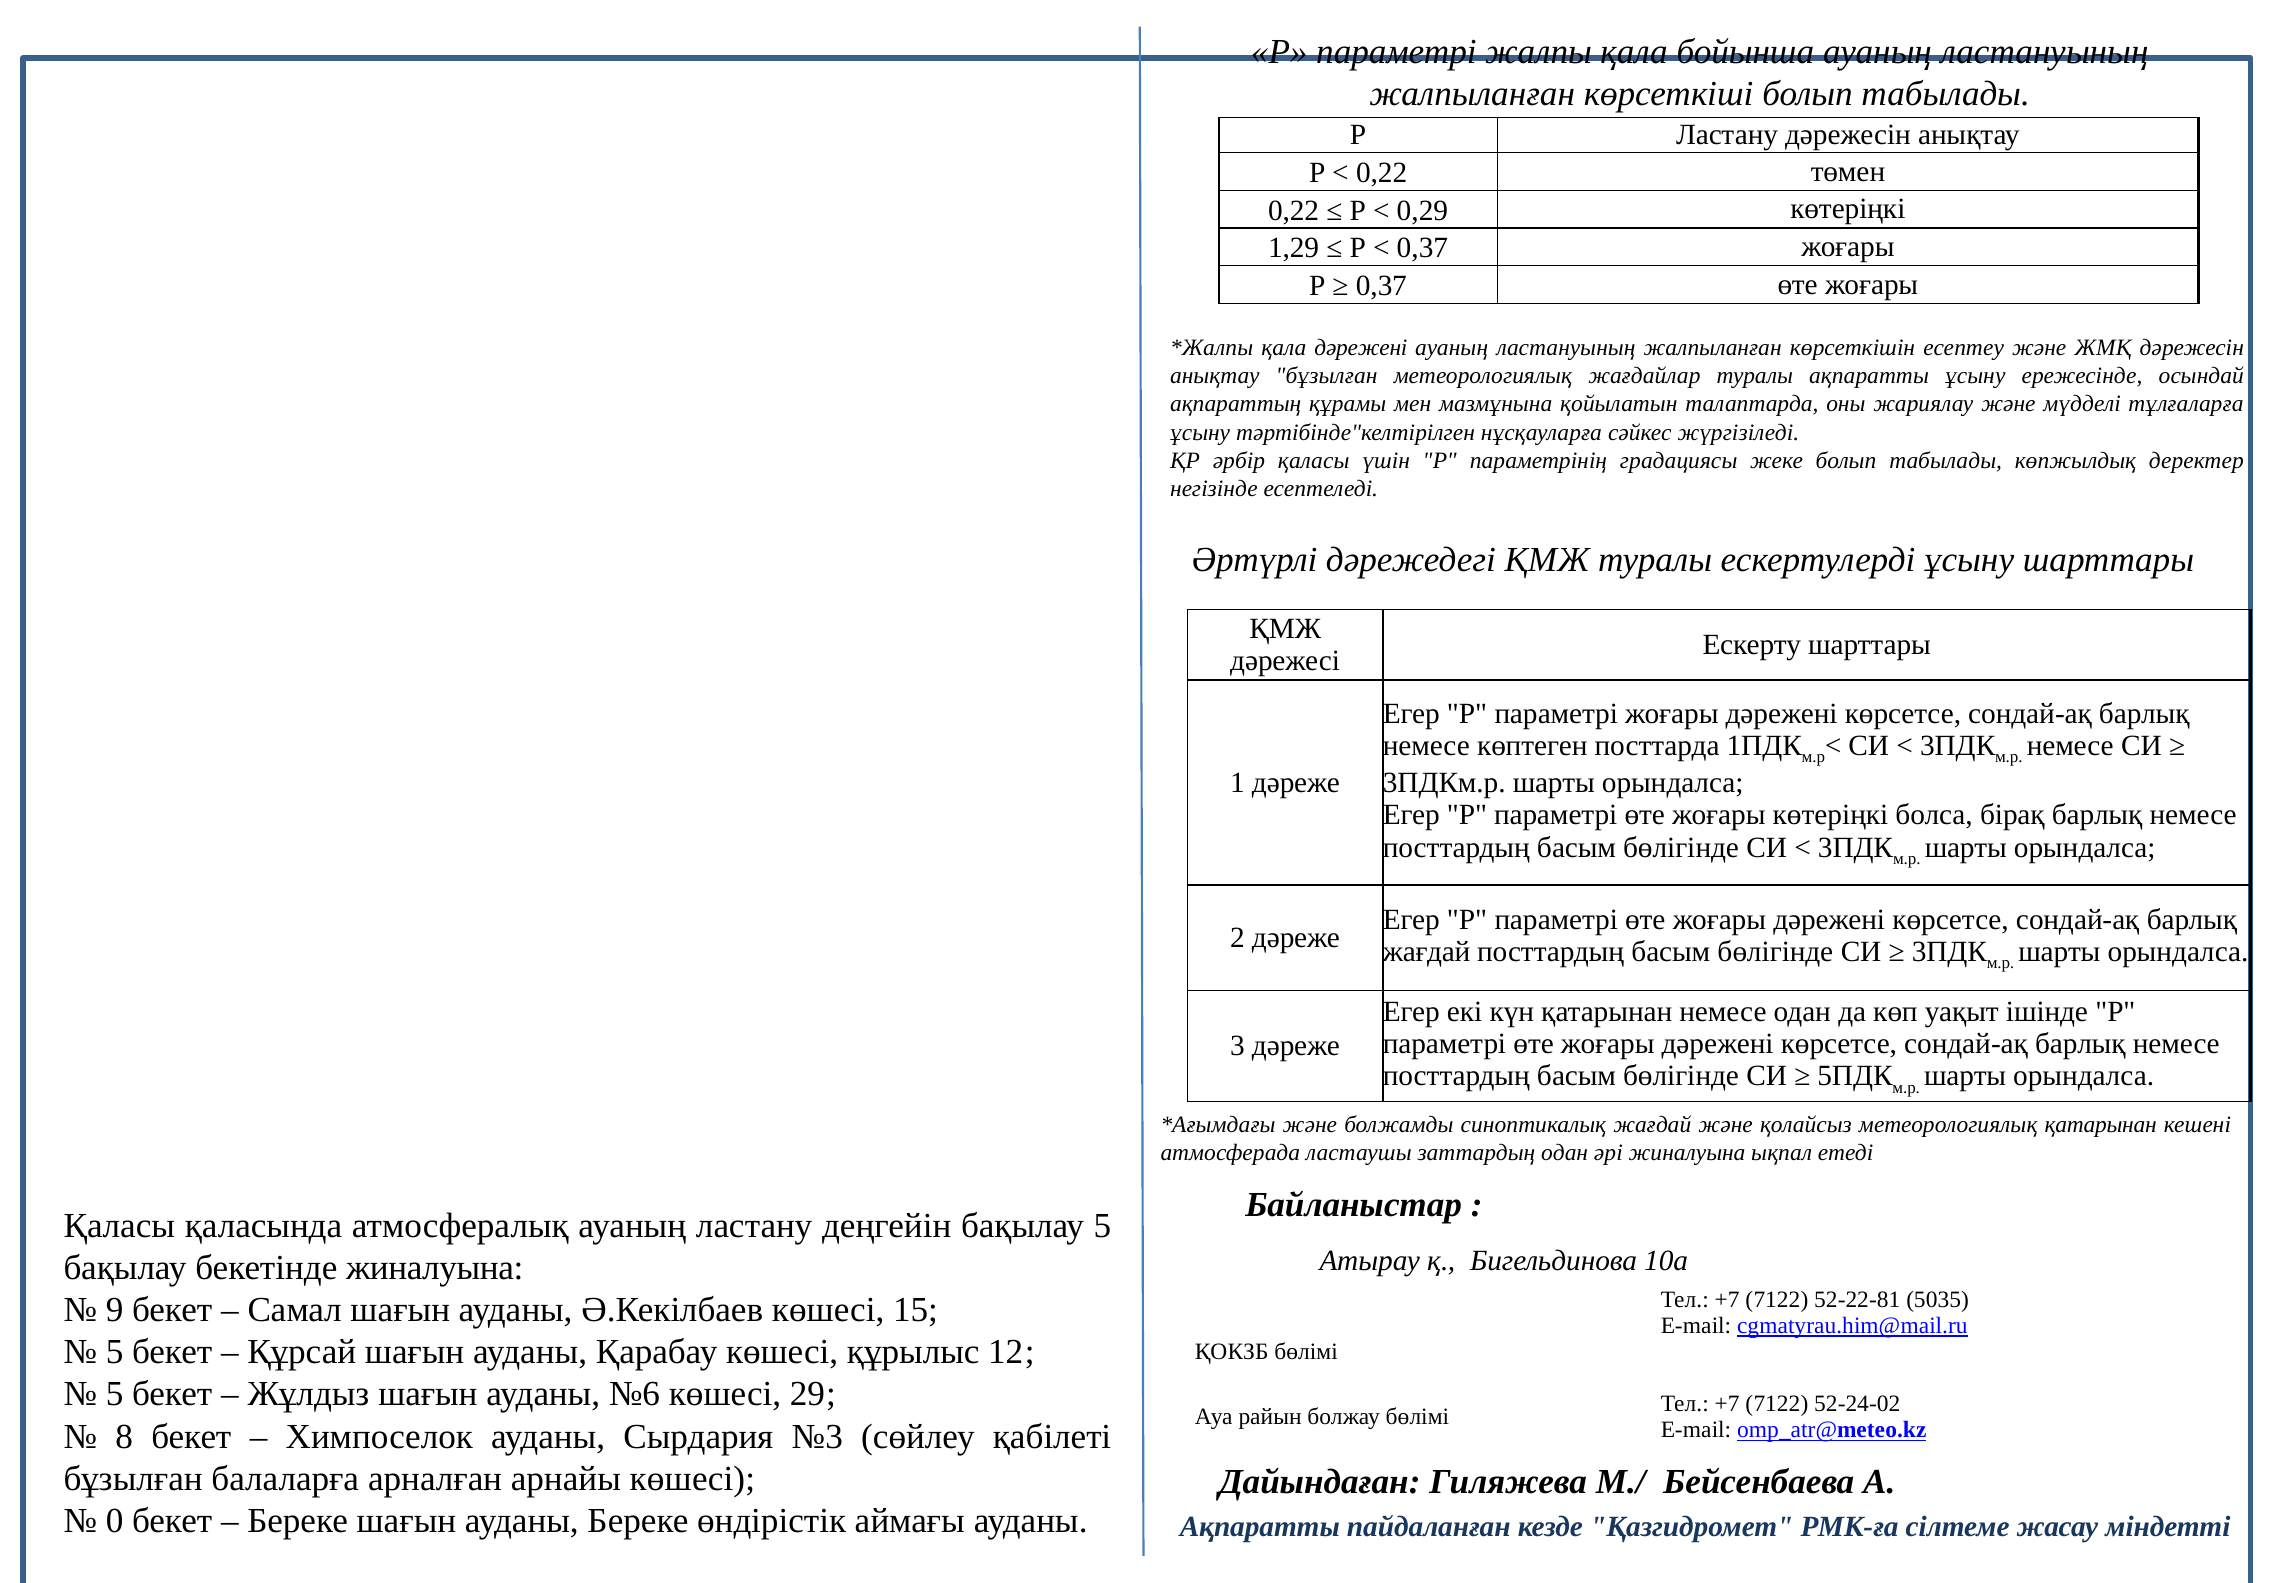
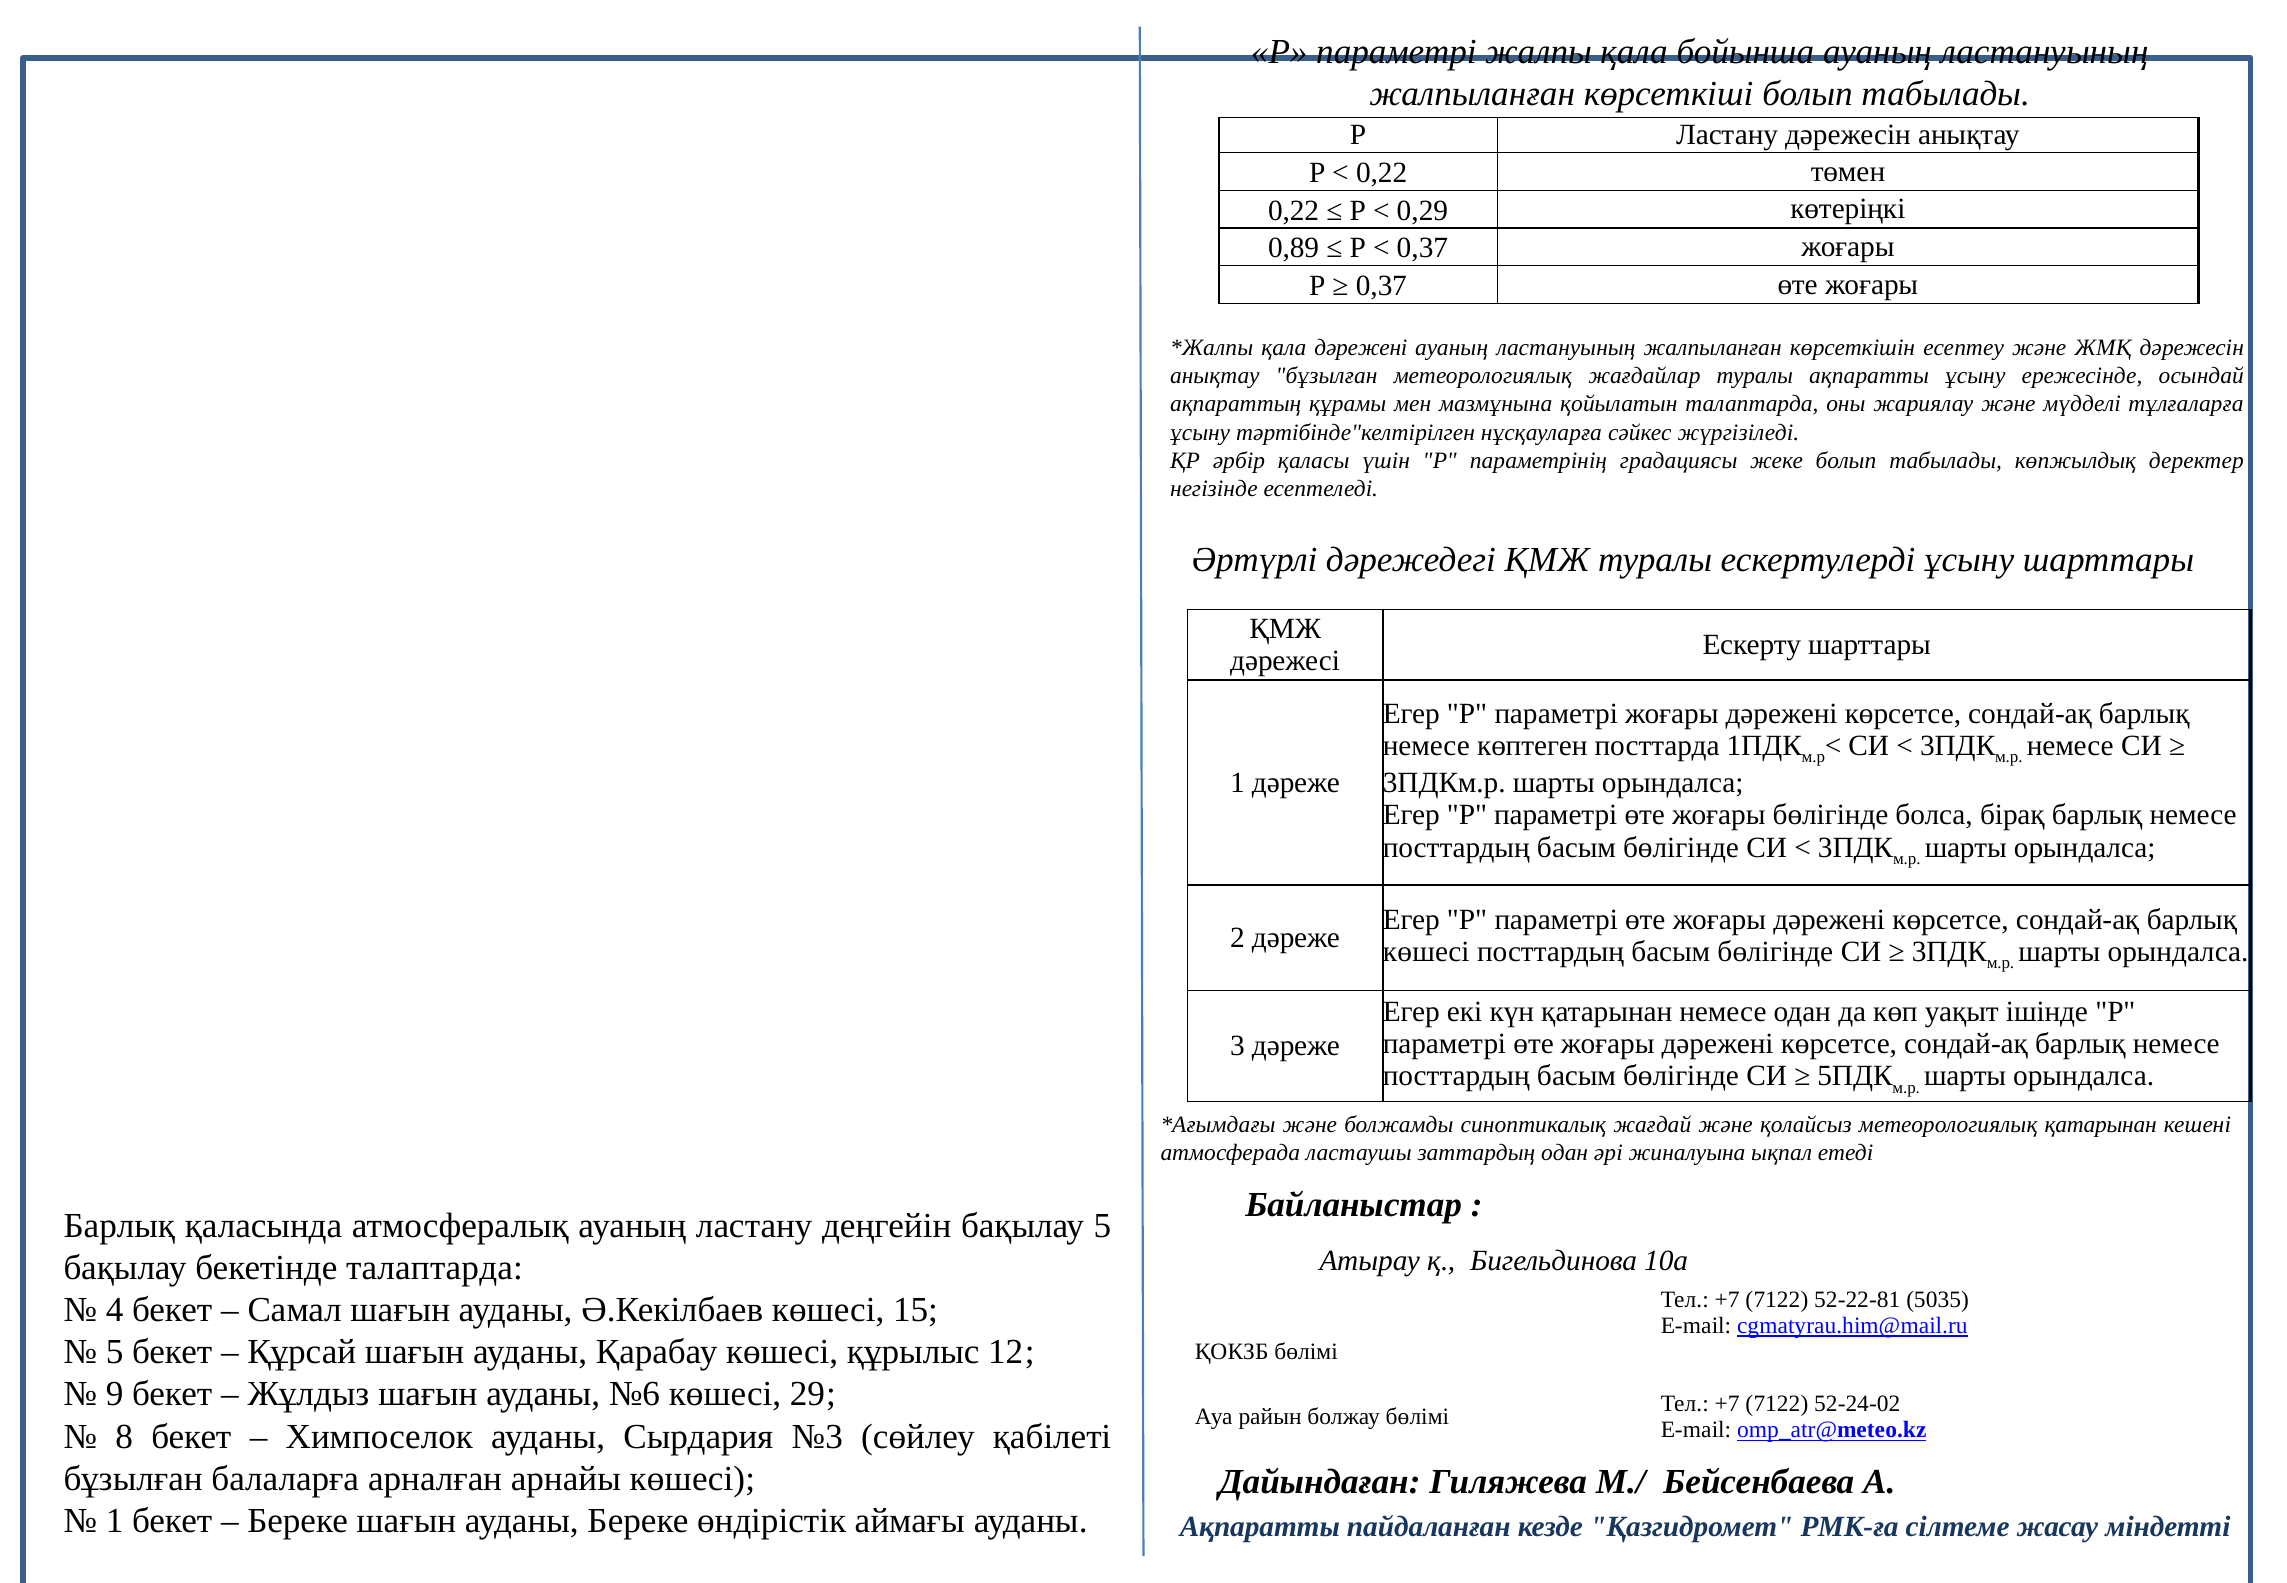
1,29: 1,29 -> 0,89 (1294, 248)
жоғары көтеріңкі: көтеріңкі -> бөлігінде (1831, 815)
жағдай: жағдай -> көшесі (1426, 952)
Қаласы: Қаласы -> Барлық (119, 1226)
бекетінде жиналуына: жиналуына -> талаптарда (434, 1268)
9: 9 -> 4 (115, 1310)
5: 5 -> 9 (115, 1395)
0: 0 -> 1 (115, 1521)
